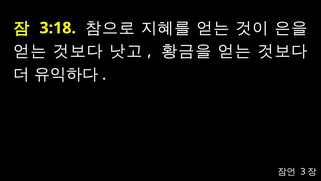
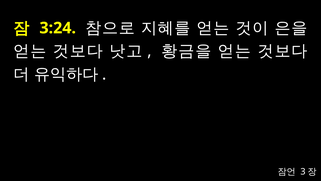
3:18: 3:18 -> 3:24 (58, 28)
